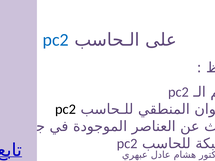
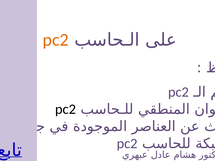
pc2 colour: blue -> orange (56, 40)
